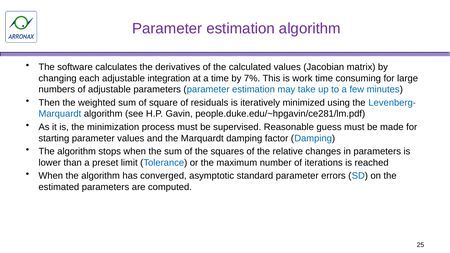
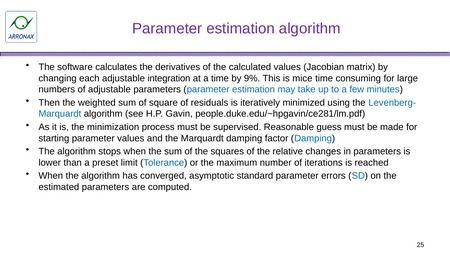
7%: 7% -> 9% (252, 78)
work: work -> mice (302, 78)
